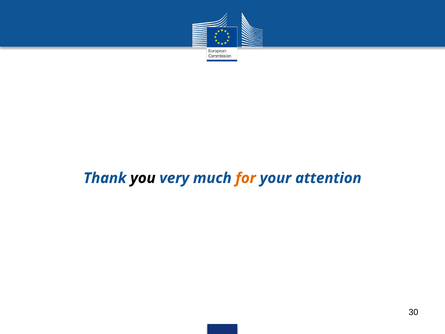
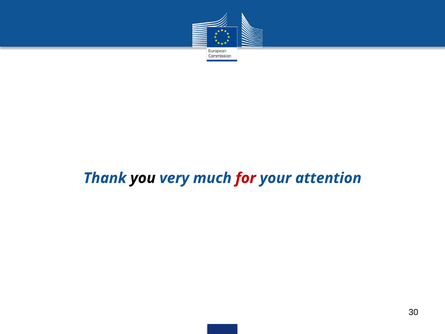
for colour: orange -> red (246, 178)
